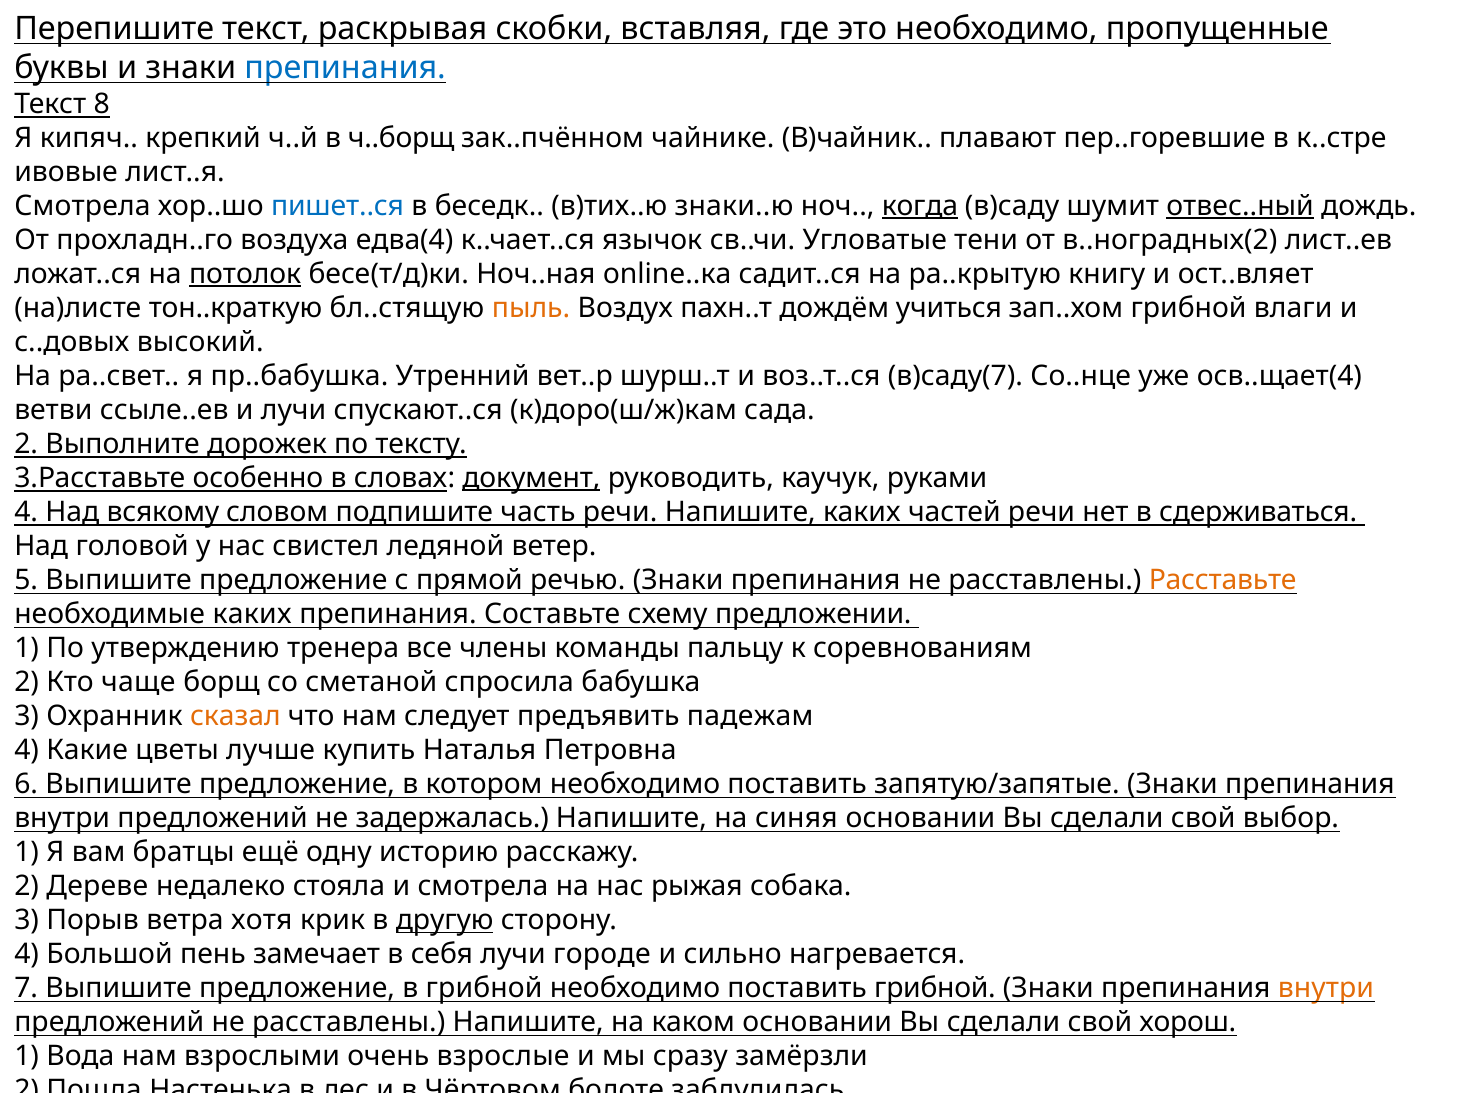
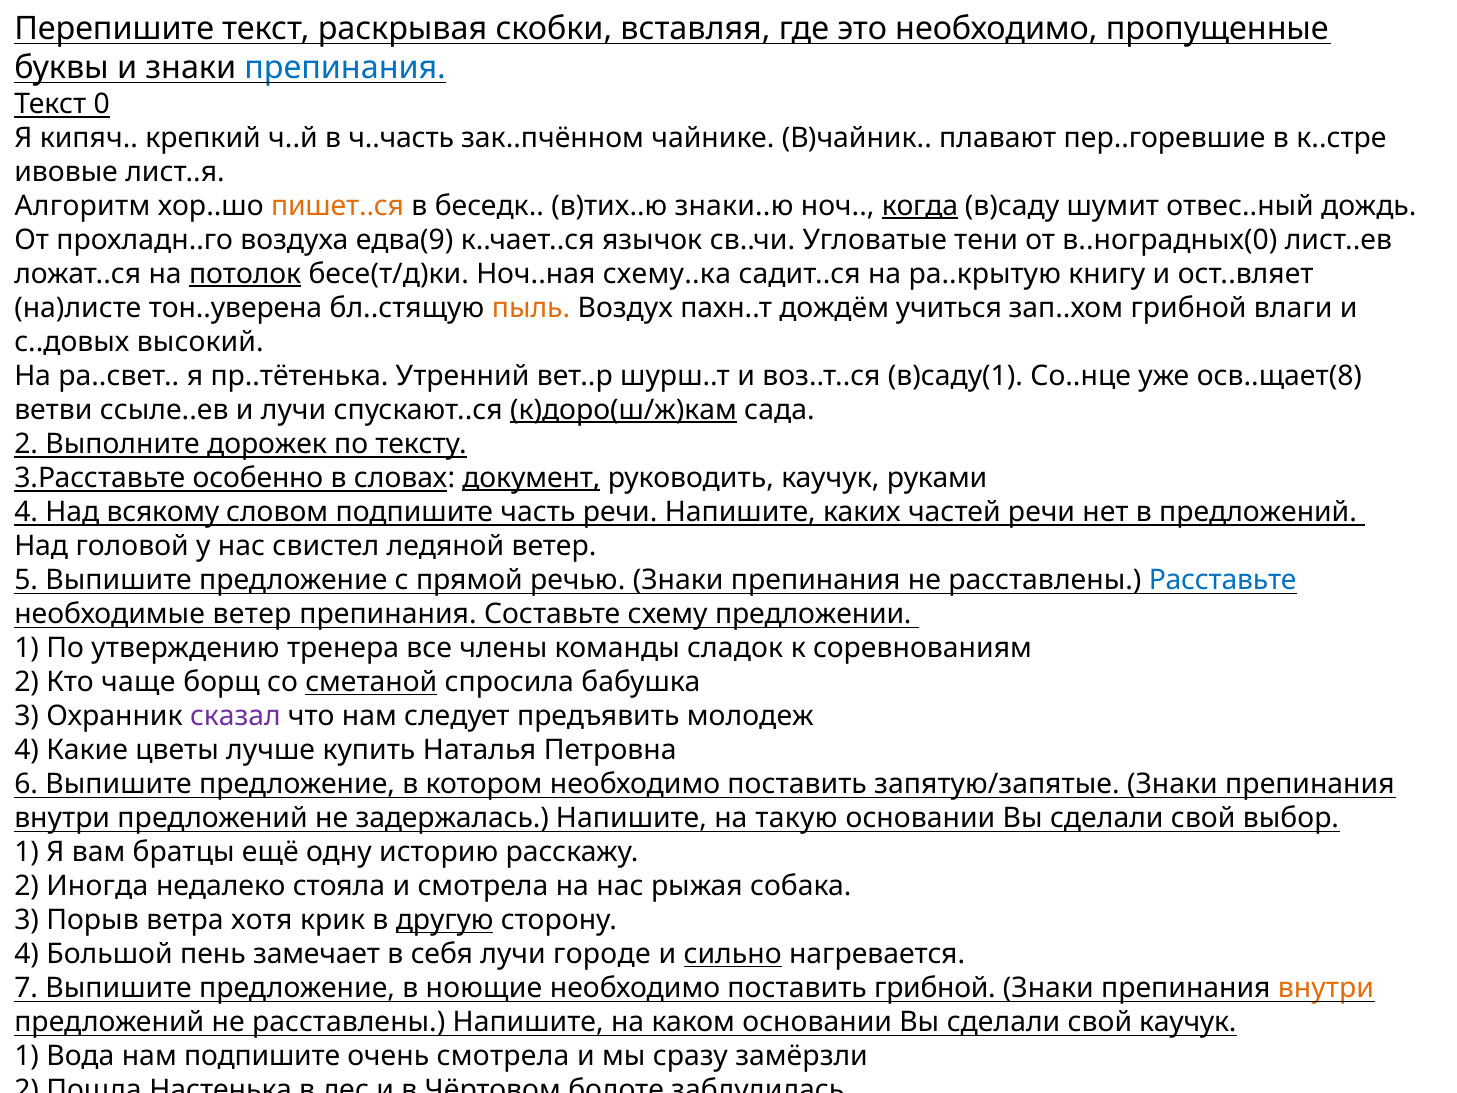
8: 8 -> 0 (102, 104)
ч..борщ: ч..борщ -> ч..часть (401, 138)
Смотрела: Смотрела -> Алгоритм (82, 206)
пишет..ся colour: blue -> orange (338, 206)
отвес..ный underline: present -> none (1240, 206)
едва(4: едва(4 -> едва(9 (405, 240)
в..ноградных(2: в..ноградных(2 -> в..ноградных(0 (1170, 240)
online..ка: online..ка -> схему..ка (667, 274)
тон..краткую: тон..краткую -> тон..уверена (235, 308)
пр..бабушка: пр..бабушка -> пр..тётенька (300, 376)
в)саду(7: в)саду(7 -> в)саду(1 (955, 376)
осв..щает(4: осв..щает(4 -> осв..щает(8 (1279, 376)
к)доро(ш/ж)кам underline: none -> present (623, 410)
в сдерживаться: сдерживаться -> предложений (1258, 512)
Расставьте colour: orange -> blue (1223, 580)
необходимые каких: каких -> ветер (252, 614)
команды пальцу: пальцу -> сладок (735, 648)
сметаной underline: none -> present (371, 682)
сказал colour: orange -> purple (235, 716)
падежам: падежам -> молодеж (750, 716)
синяя: синяя -> такую (796, 818)
Дереве: Дереве -> Иногда (97, 886)
сильно underline: none -> present (733, 954)
в грибной: грибной -> ноющие (484, 988)
свой хорош: хорош -> каучук (1188, 1022)
нам взрослыми: взрослыми -> подпишите (262, 1056)
очень взрослые: взрослые -> смотрела (503, 1056)
